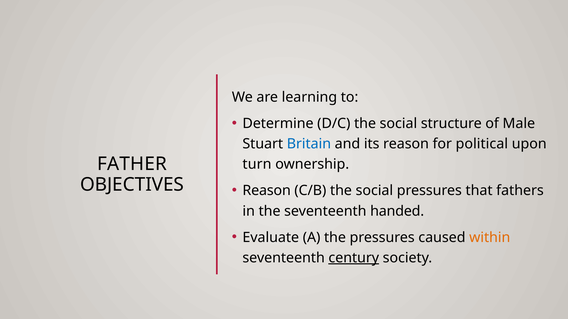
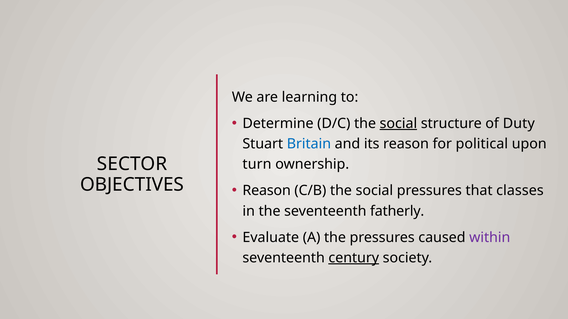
social underline: none -> present (398, 124)
Male: Male -> Duty (519, 124)
FATHER: FATHER -> SECTOR (132, 164)
fathers: fathers -> classes (520, 191)
handed: handed -> fatherly (397, 211)
within colour: orange -> purple (490, 238)
